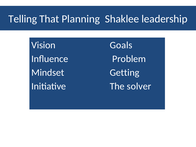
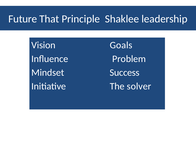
Telling: Telling -> Future (23, 19)
Planning: Planning -> Principle (81, 19)
Getting: Getting -> Success (125, 73)
